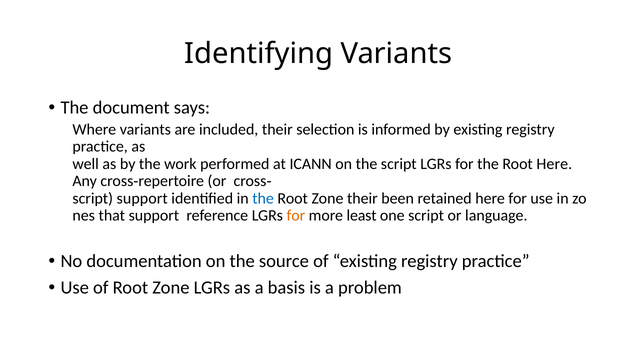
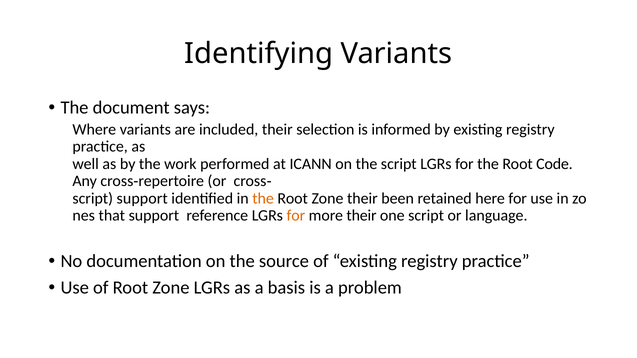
Root Here: Here -> Code (554, 164)
the colour: blue -> orange (263, 198)
more least: least -> their (362, 216)
